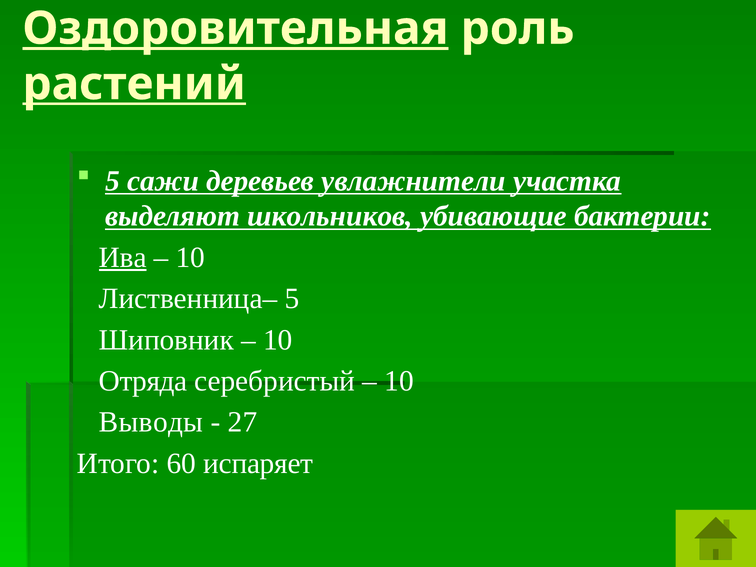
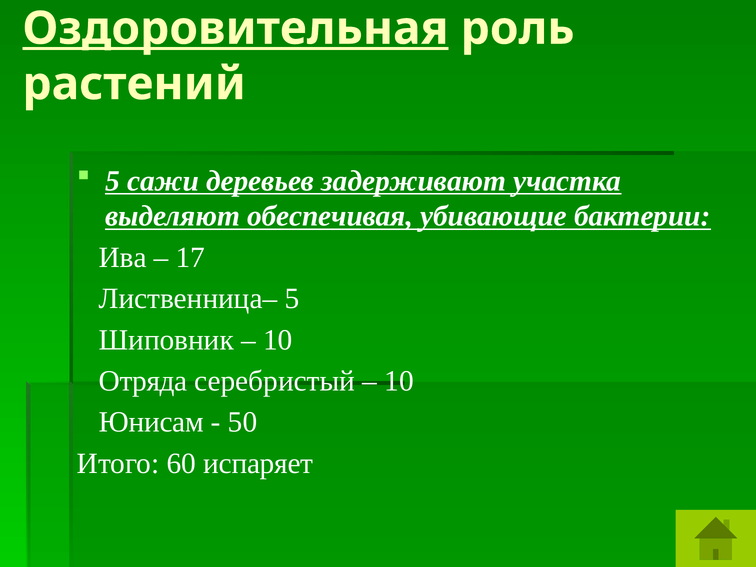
растений underline: present -> none (134, 84)
увлажнители: увлажнители -> задерживают (414, 181)
школьников: школьников -> обеспечивая (330, 216)
Ива underline: present -> none (123, 257)
10: 10 -> 17 (190, 257)
Выводы: Выводы -> Юнисам (151, 422)
27: 27 -> 50 (243, 422)
